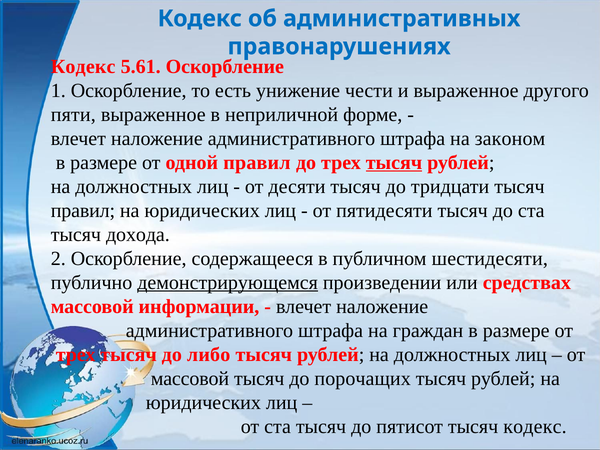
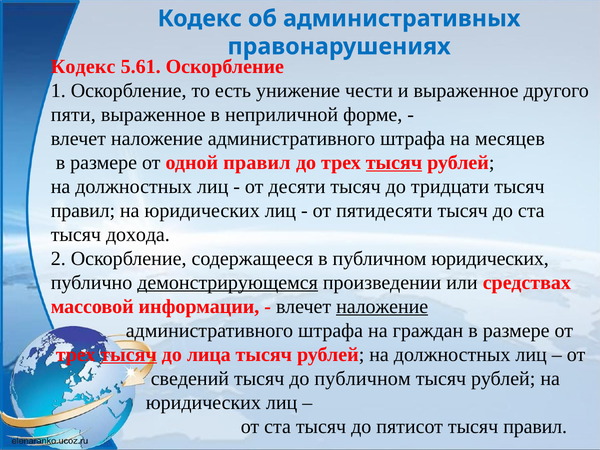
законом: законом -> месяцев (510, 139)
публичном шестидесяти: шестидесяти -> юридических (490, 259)
наложение underline: none -> present (382, 307)
тысяч underline: none -> present (129, 355)
либо: либо -> лица (209, 355)
массовой: массовой -> сведений (190, 379)
до порочащих: порочащих -> публичном (363, 379)
пятисот тысяч кодекс: кодекс -> правил (535, 427)
